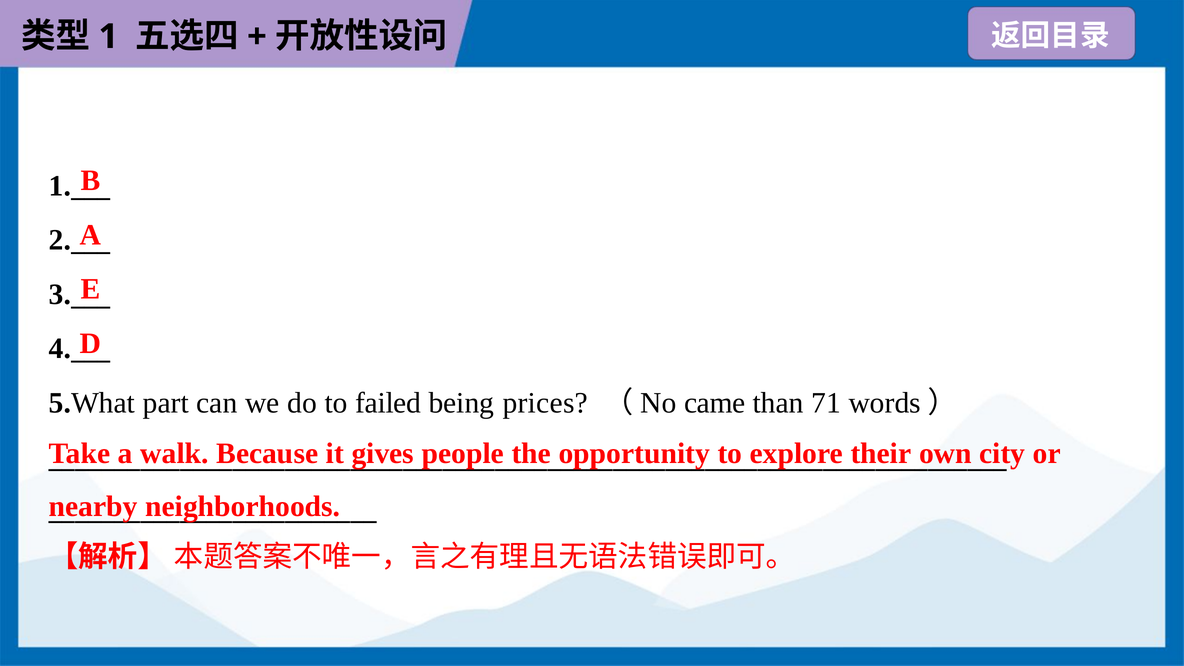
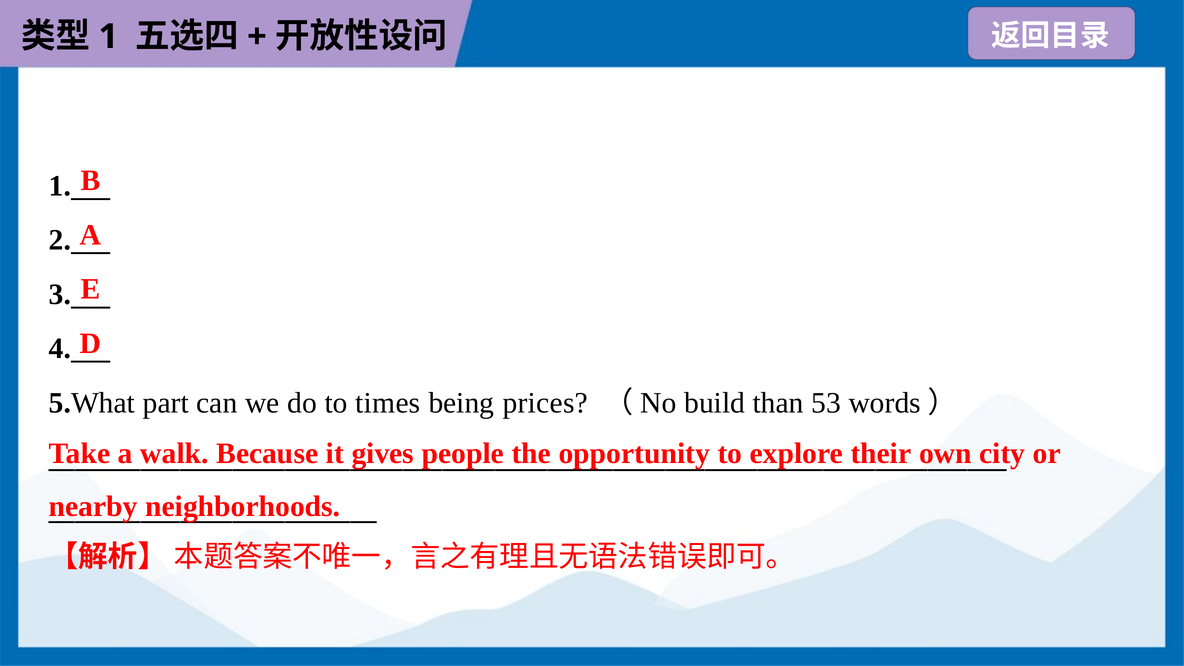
failed: failed -> times (388, 403)
came: came -> build (715, 403)
71: 71 -> 53 (826, 403)
